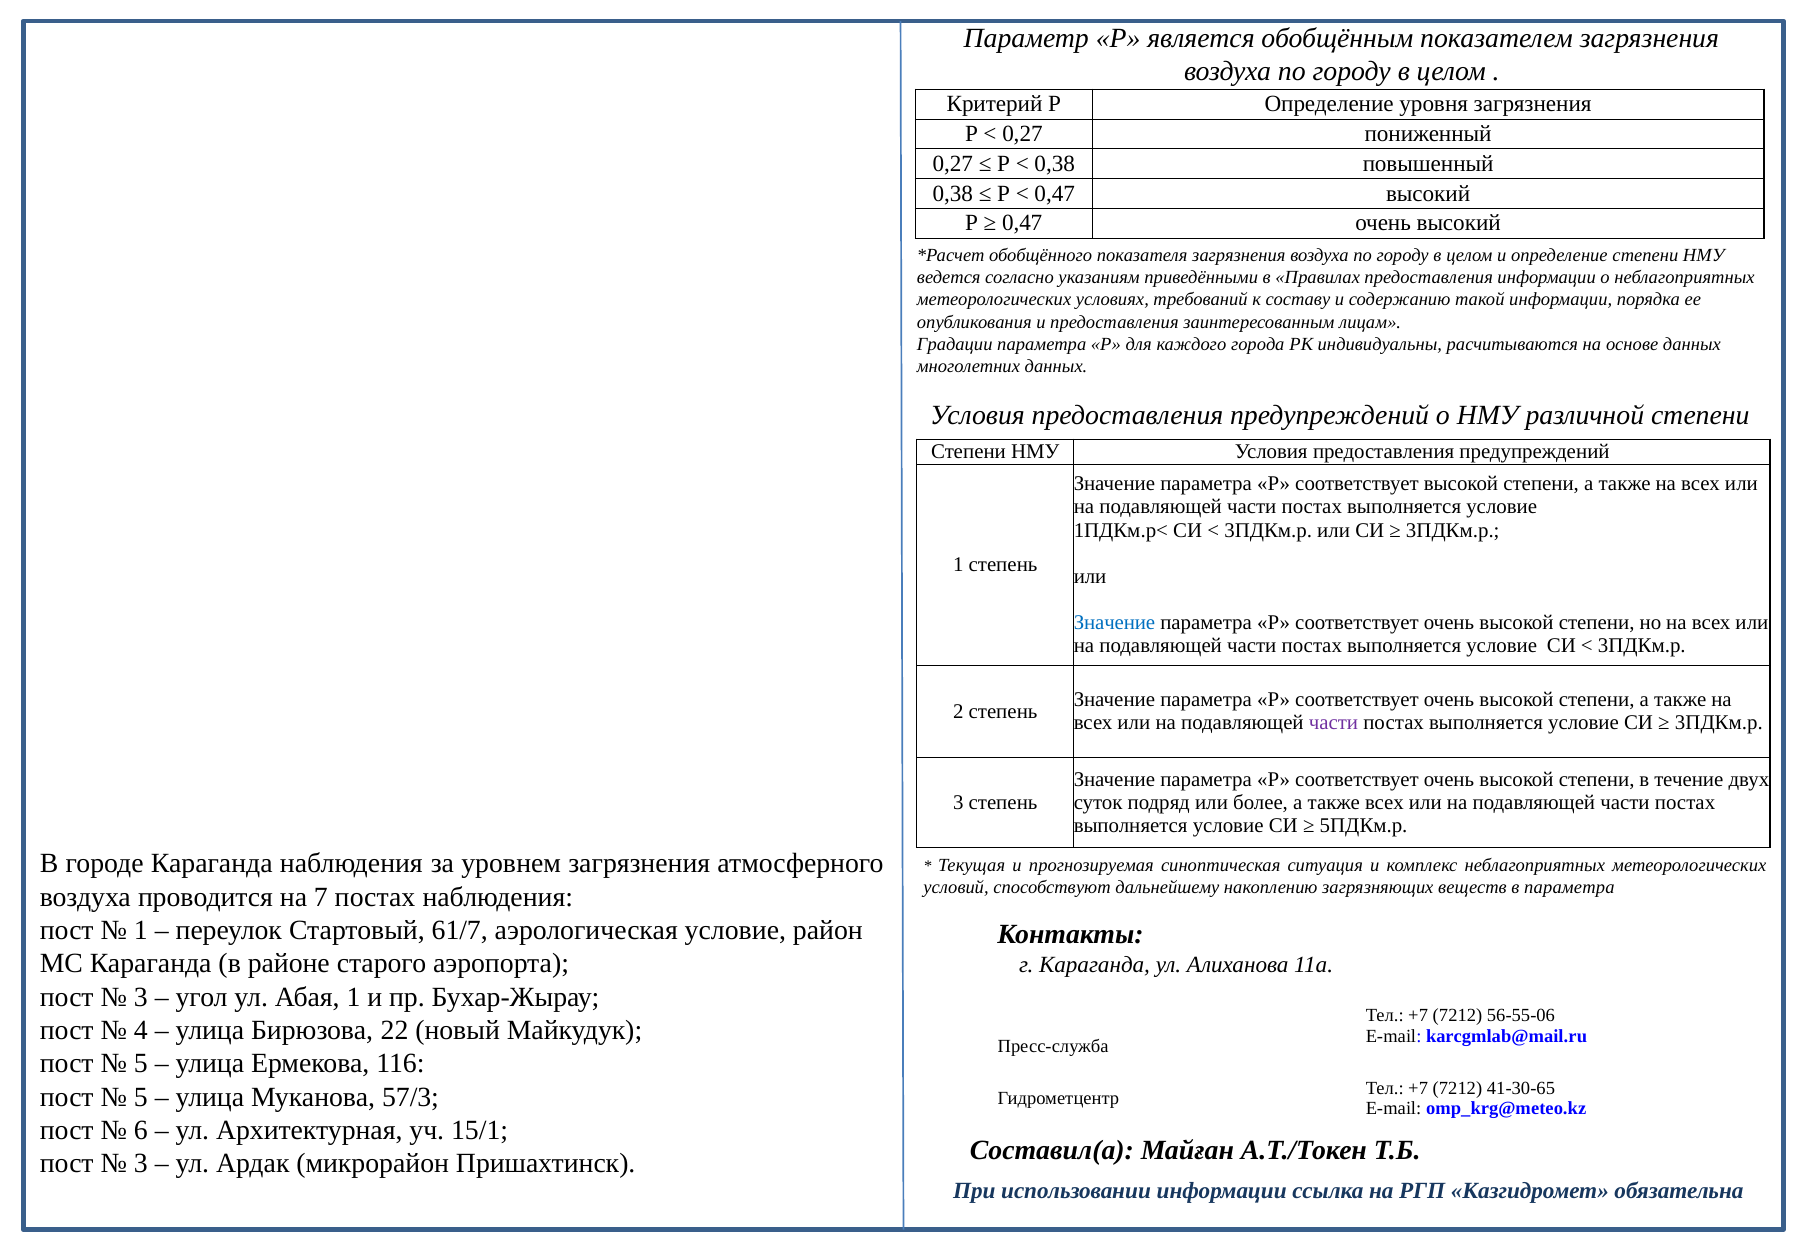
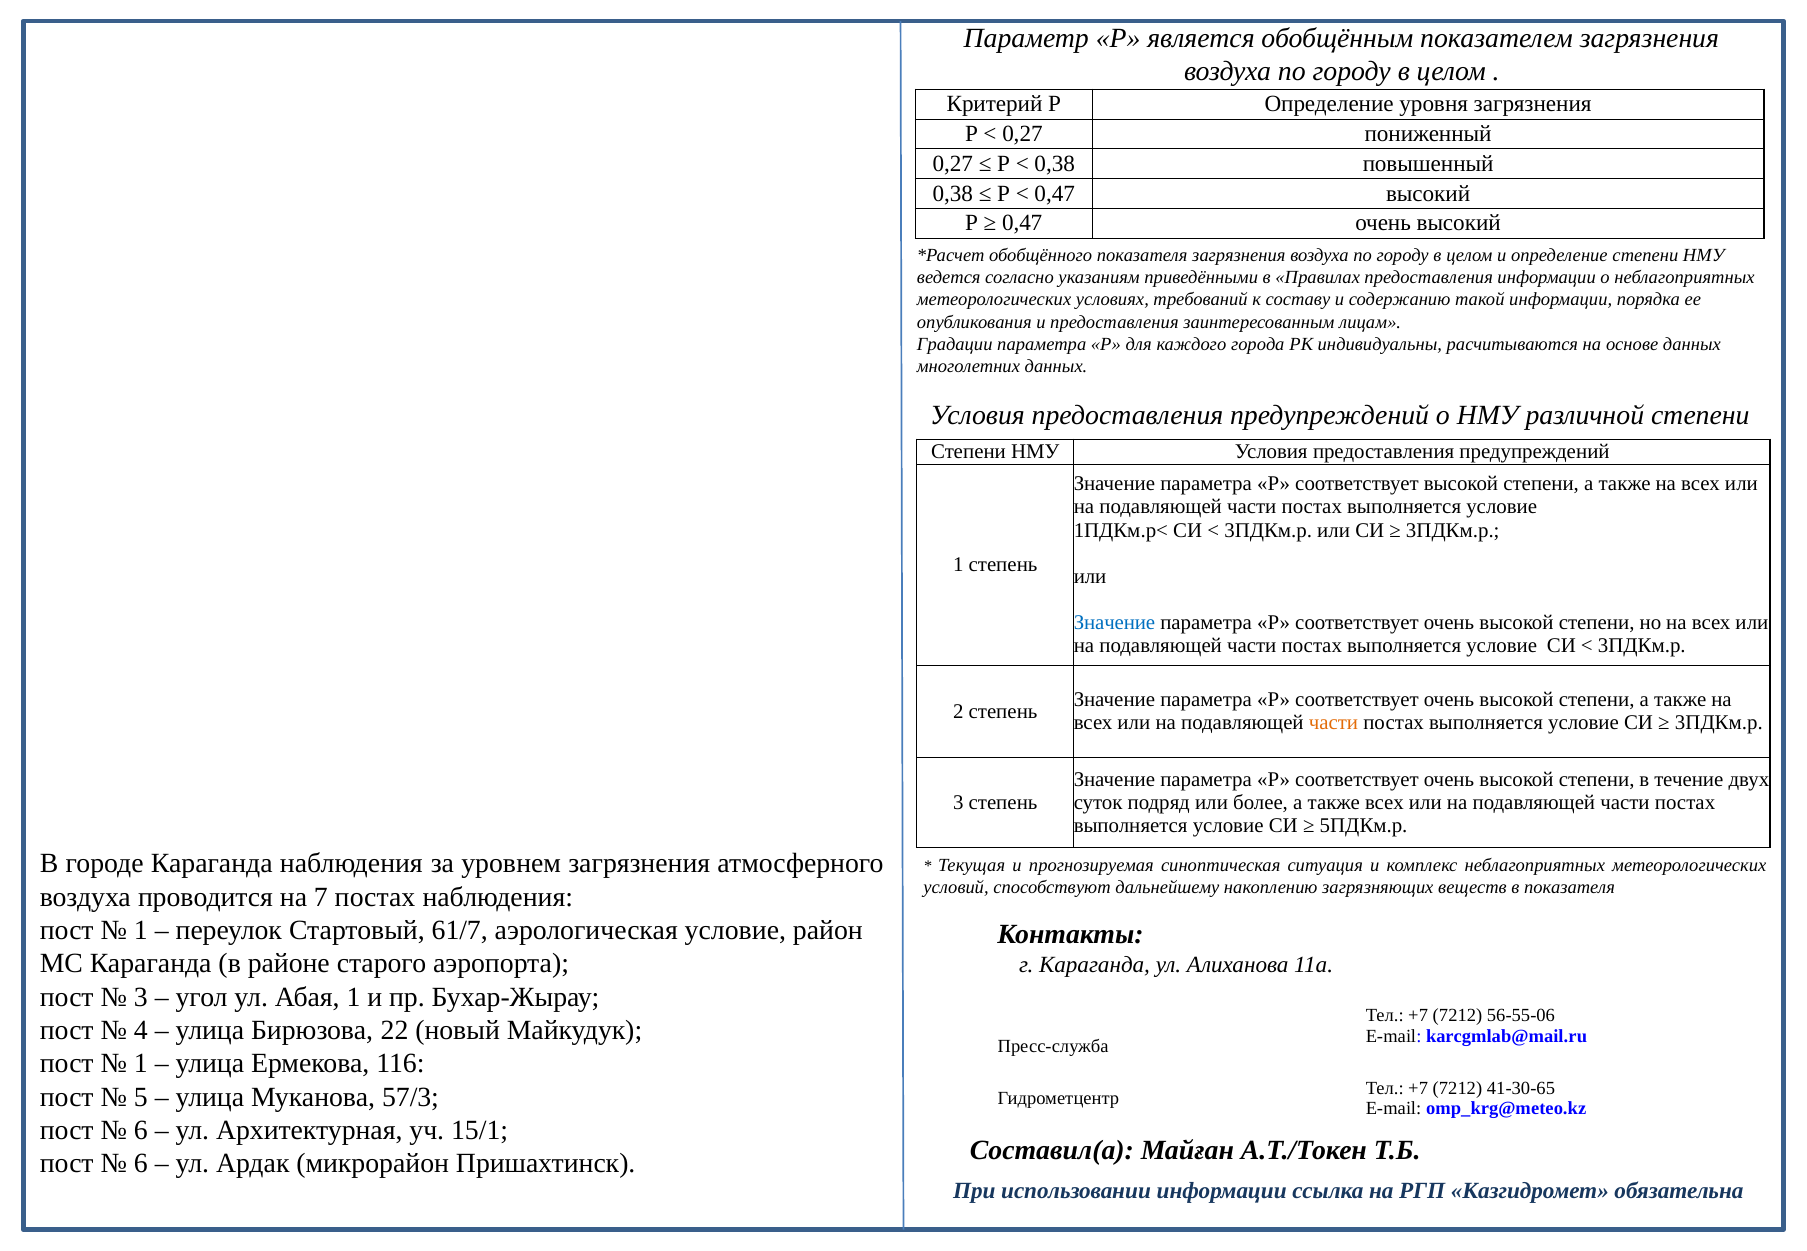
части colour: purple -> orange (1334, 723)
в параметра: параметра -> показателя (1570, 887)
5: 5 -> 1 (141, 1064)
3: 3 -> 6 (141, 1164)
